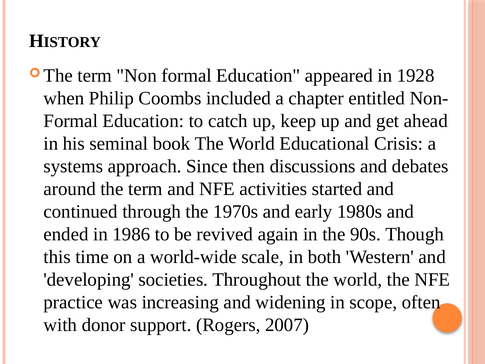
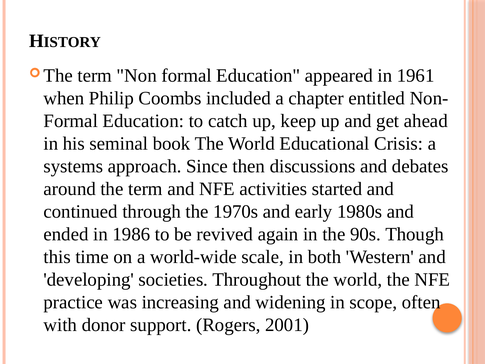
1928: 1928 -> 1961 (416, 76)
2007: 2007 -> 2001 (287, 325)
